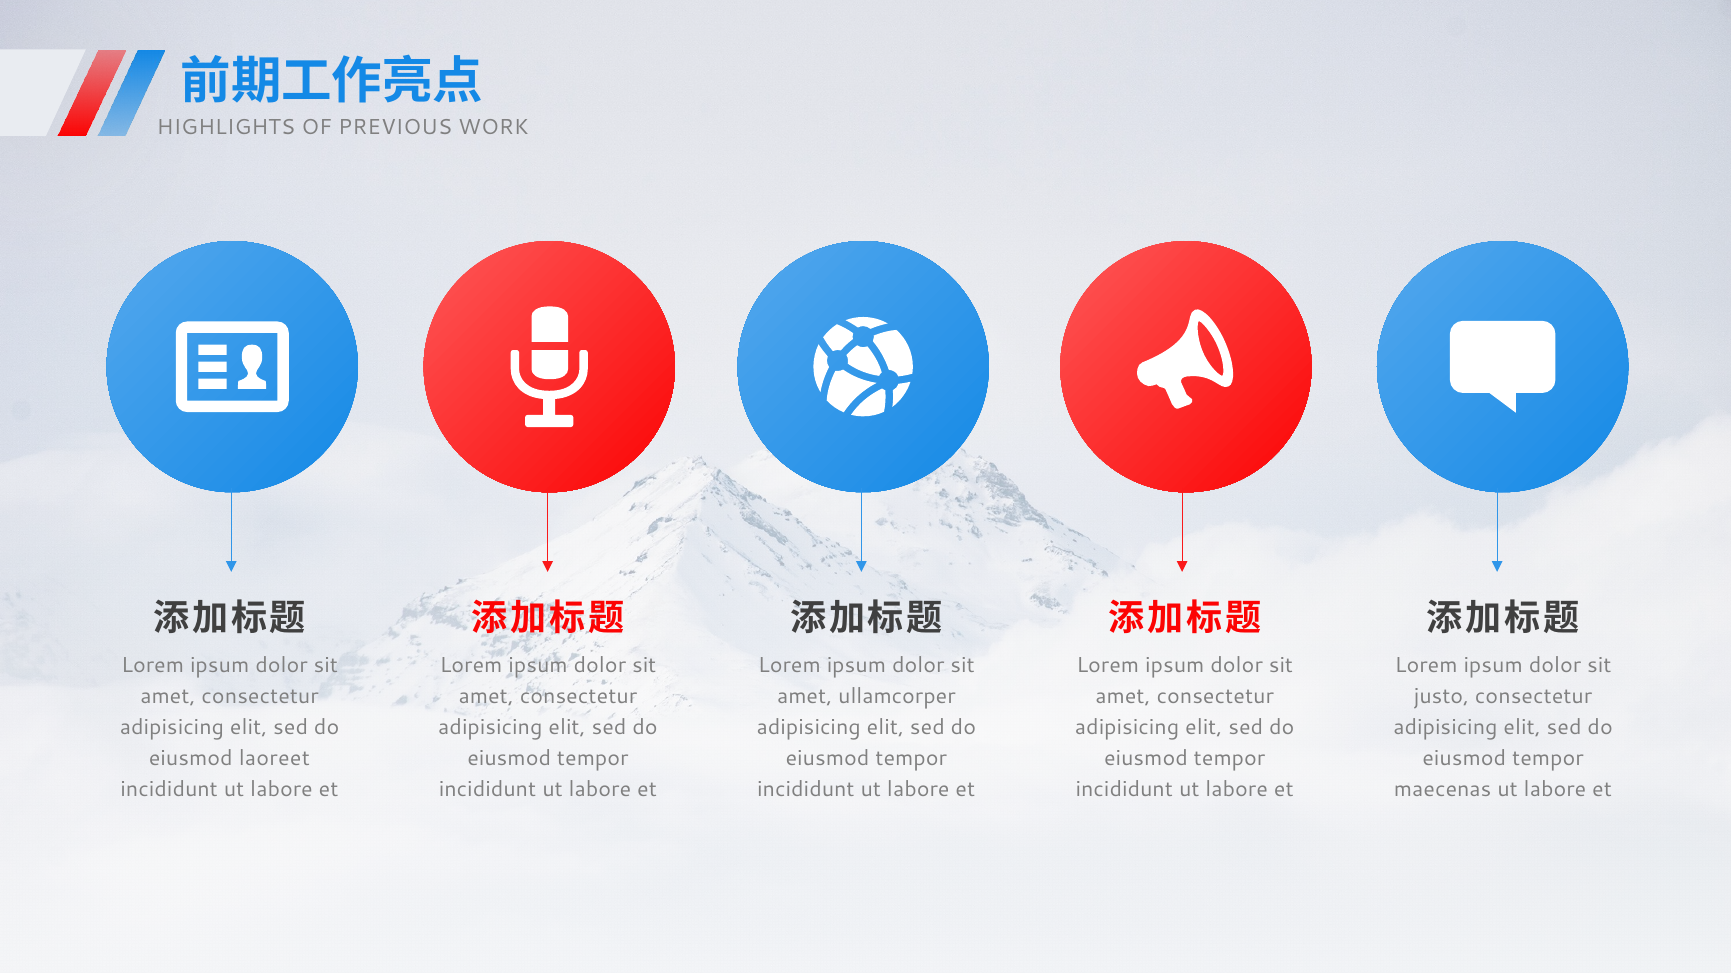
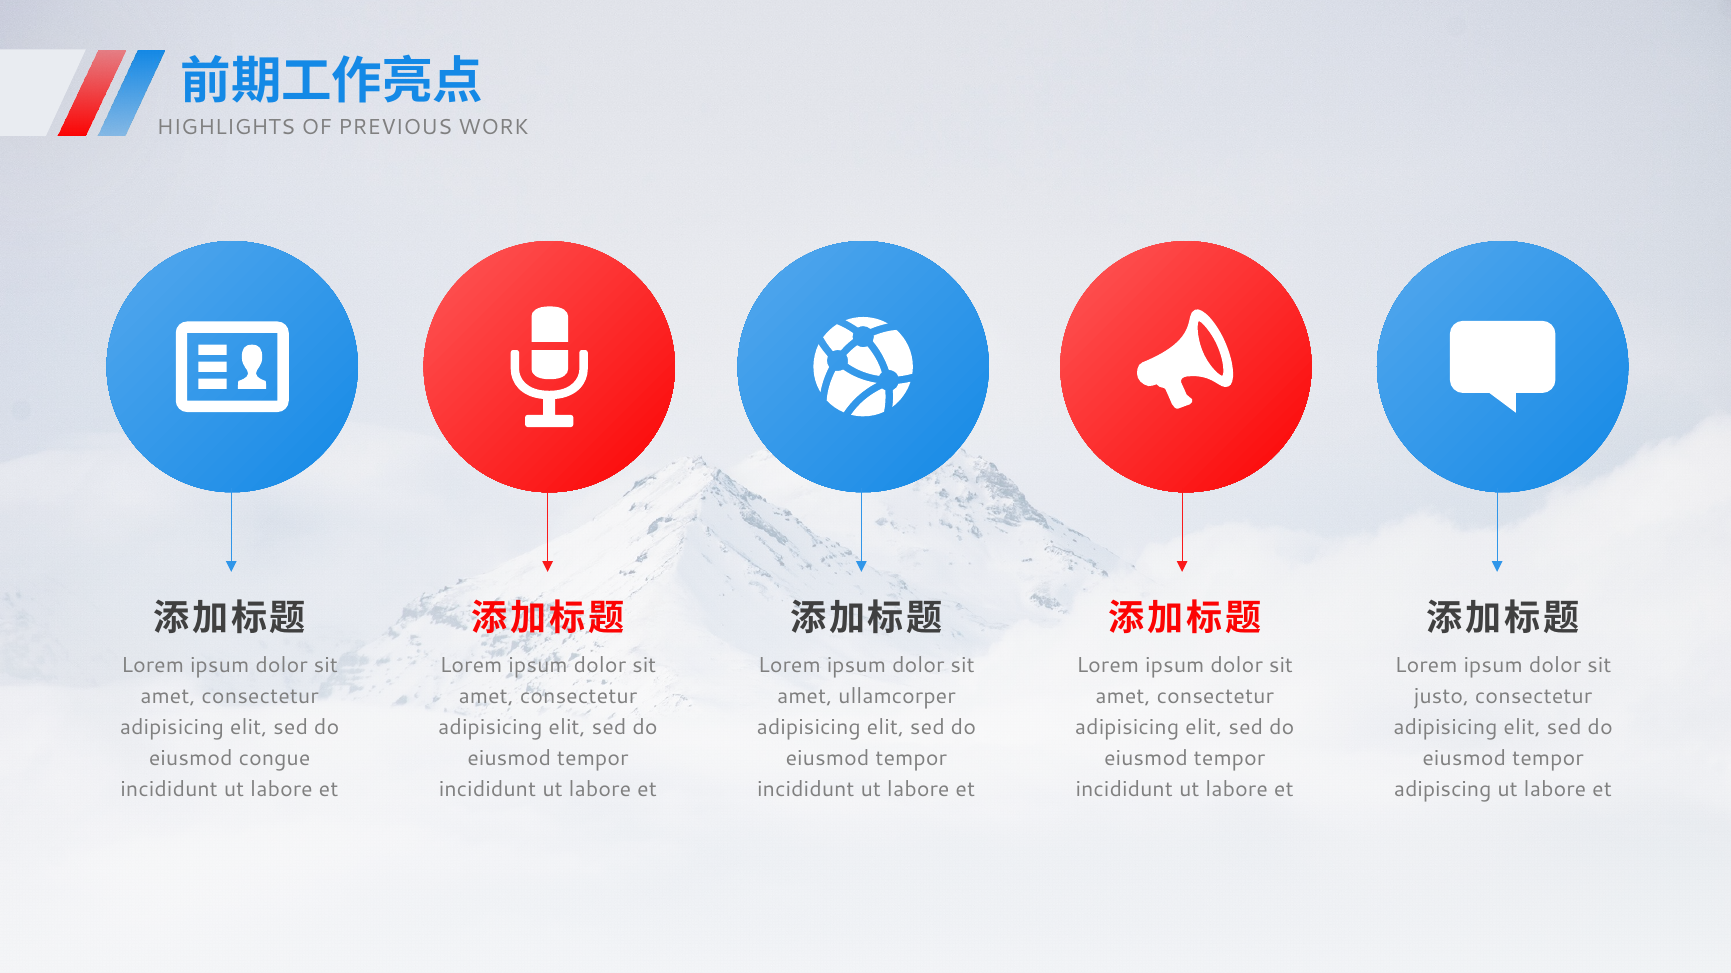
laoreet: laoreet -> congue (274, 759)
maecenas: maecenas -> adipiscing (1443, 790)
